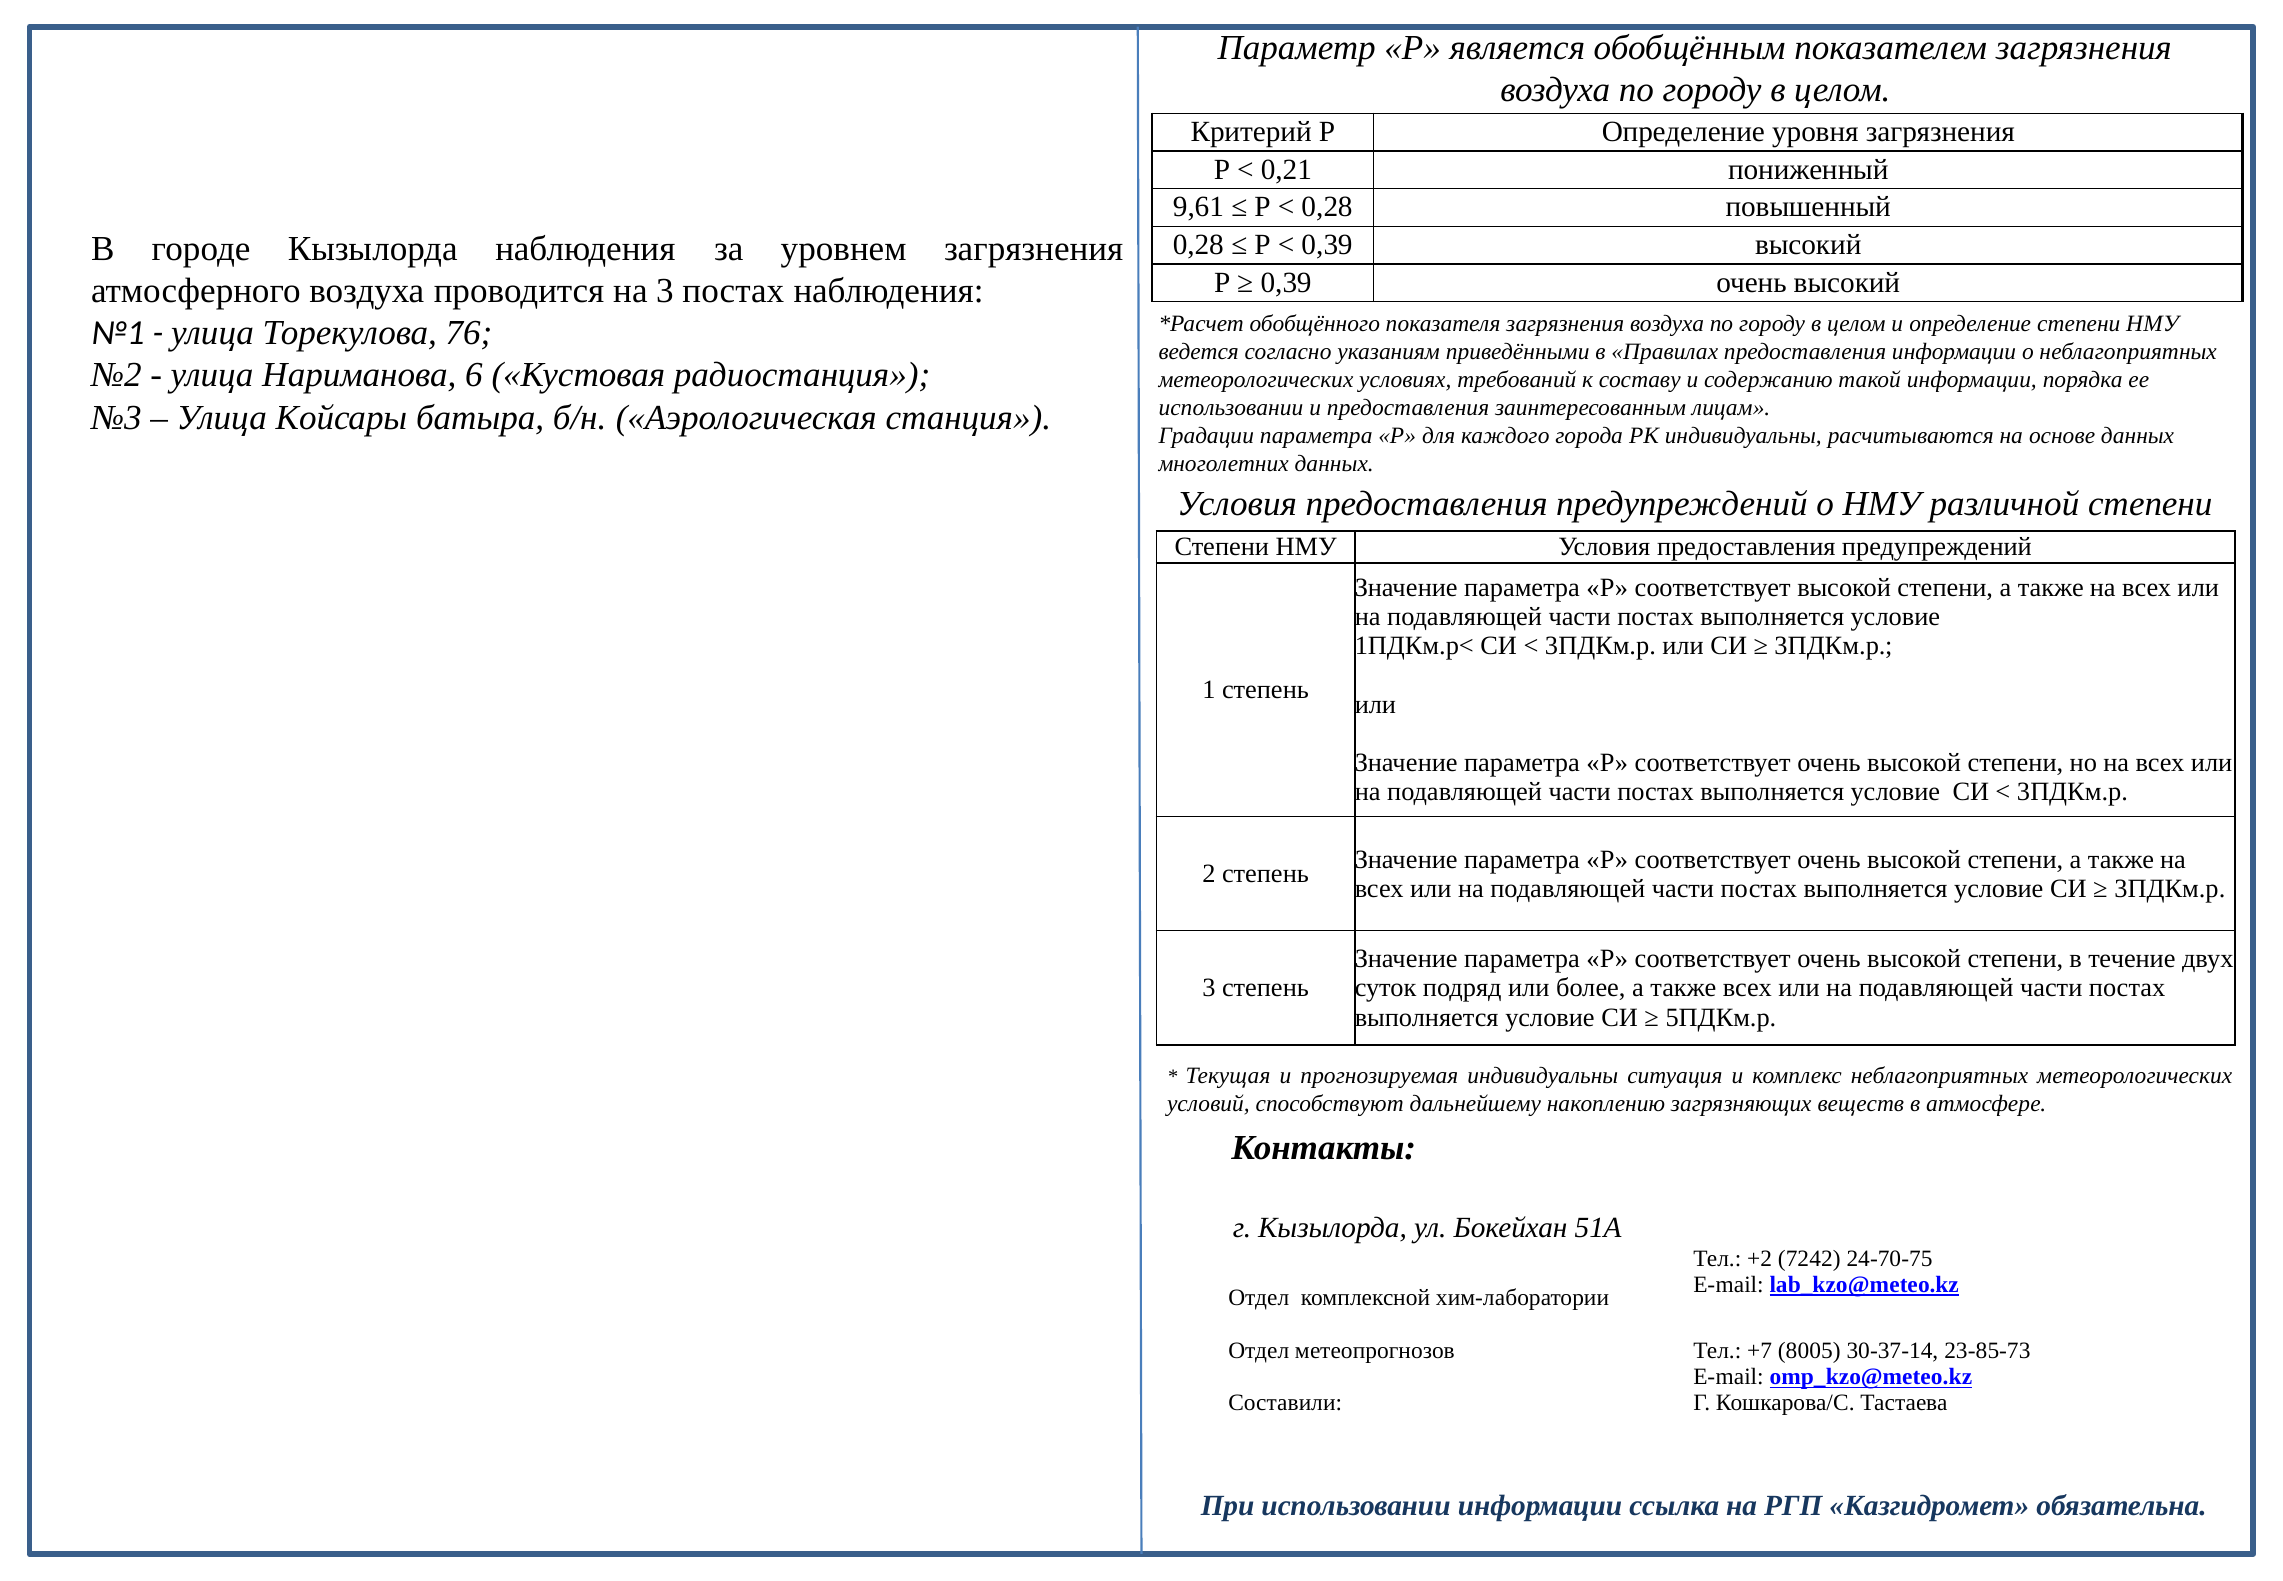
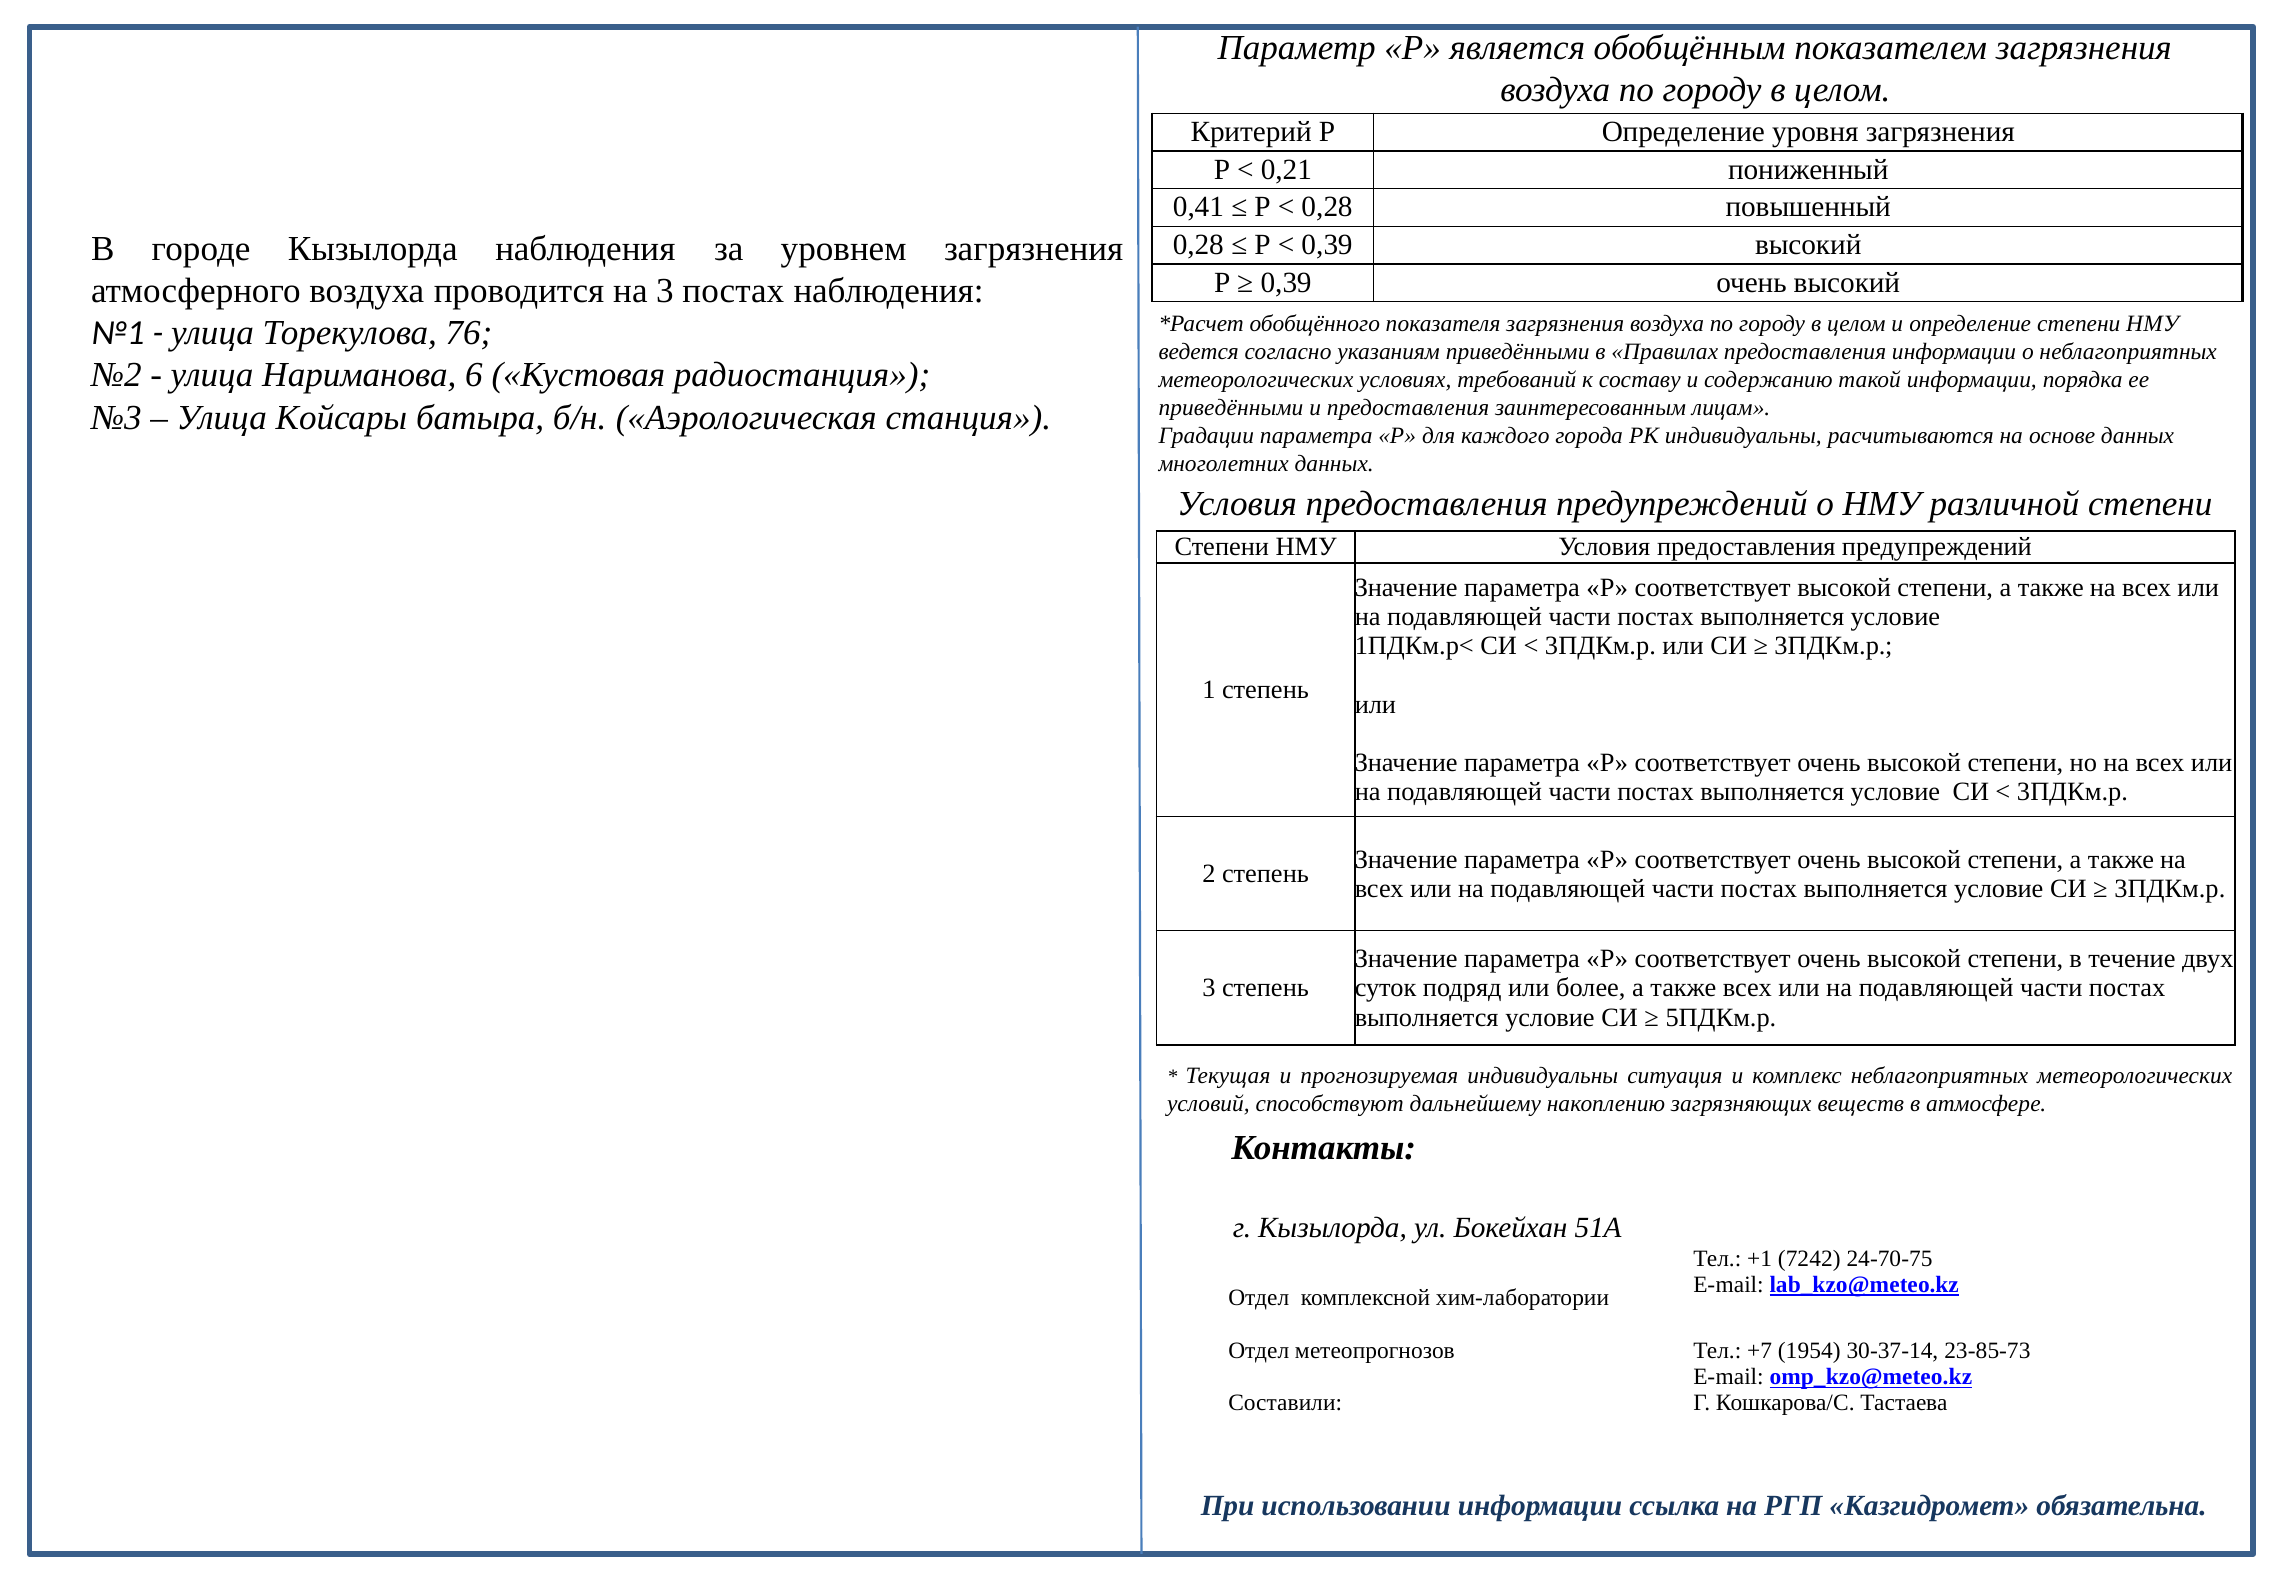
9,61: 9,61 -> 0,41 (1198, 207)
использовании: использовании -> приведёнными (1231, 408)
+2: +2 -> +1 (1760, 1258)
8005: 8005 -> 1954 (1809, 1351)
